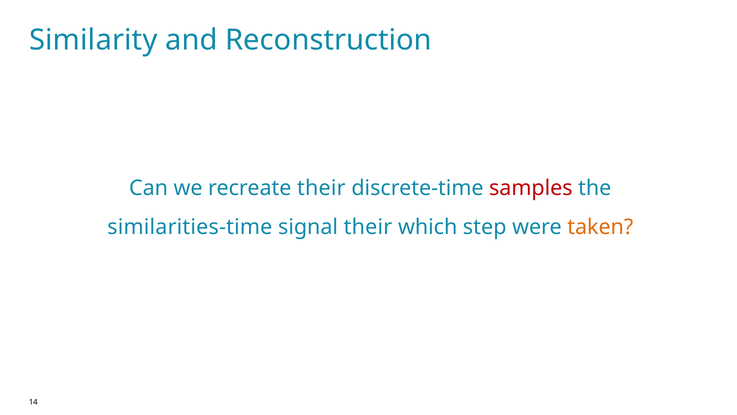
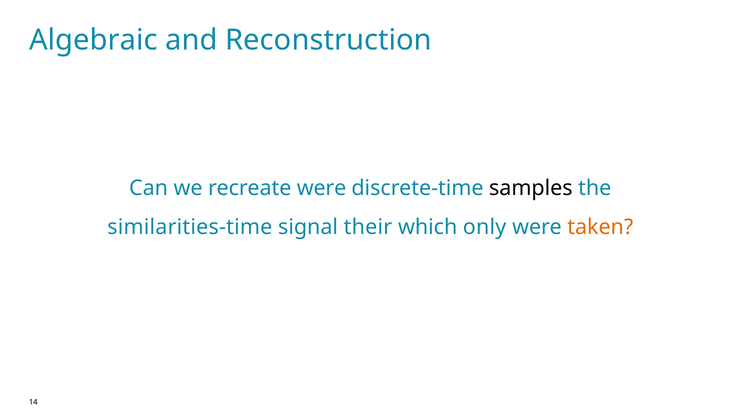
Similarity: Similarity -> Algebraic (93, 40)
recreate their: their -> were (322, 188)
samples colour: red -> black (531, 188)
step: step -> only (485, 227)
